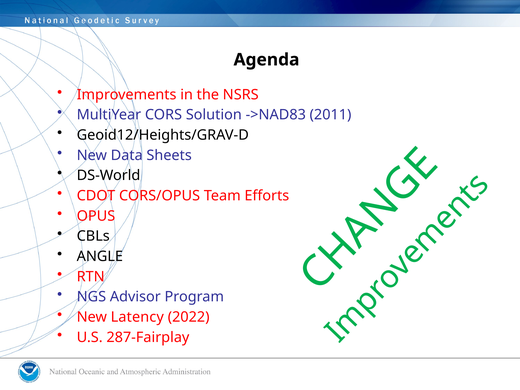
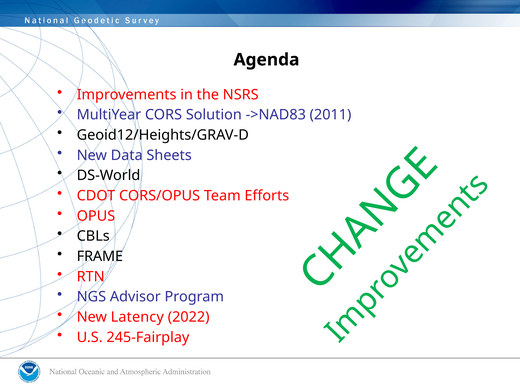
ANGLE: ANGLE -> FRAME (100, 256)
287-Fairplay: 287-Fairplay -> 245-Fairplay (148, 337)
